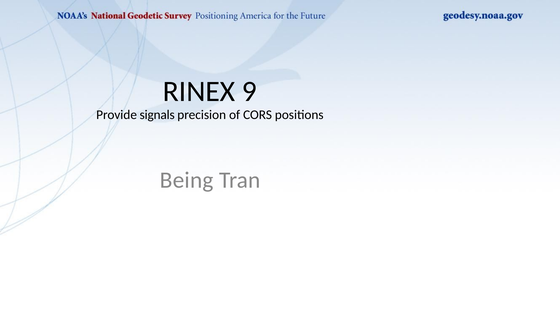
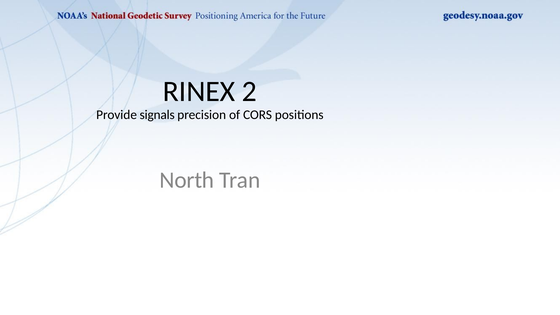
9: 9 -> 2 (249, 91)
Being: Being -> North (187, 180)
